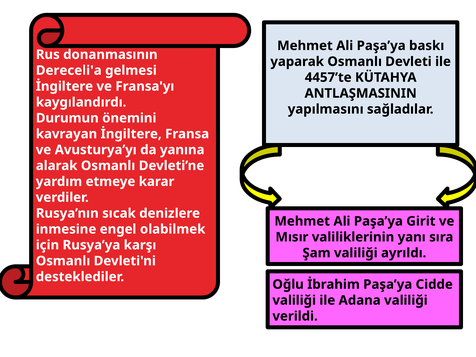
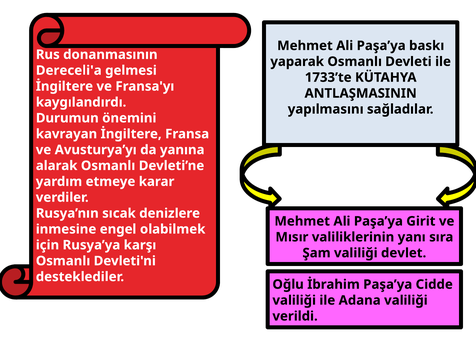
4457’te: 4457’te -> 1733’te (328, 77)
ayrıldı: ayrıldı -> devlet (404, 253)
